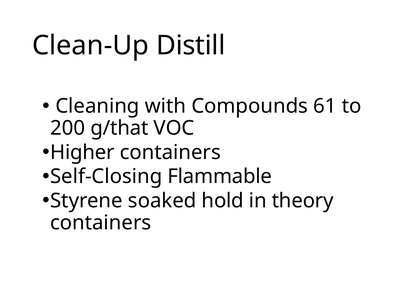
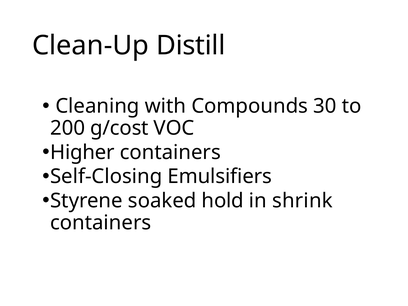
61: 61 -> 30 (325, 106)
g/that: g/that -> g/cost (119, 128)
Flammable: Flammable -> Emulsifiers (220, 176)
theory: theory -> shrink (302, 201)
